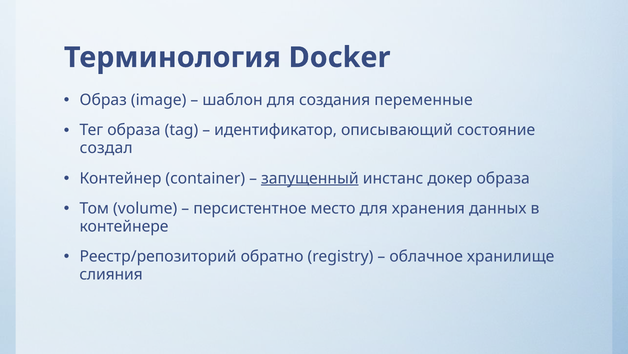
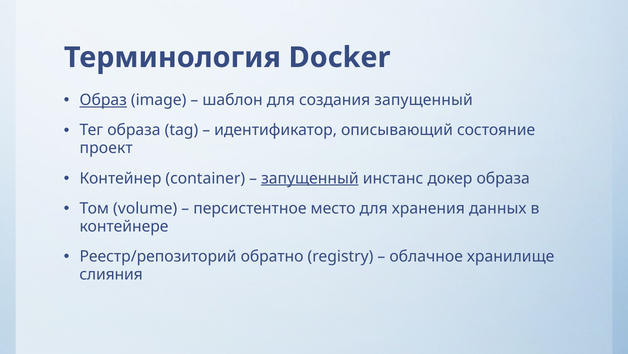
Образ underline: none -> present (103, 100)
создания переменные: переменные -> запущенный (424, 100)
создал: создал -> проект (106, 148)
